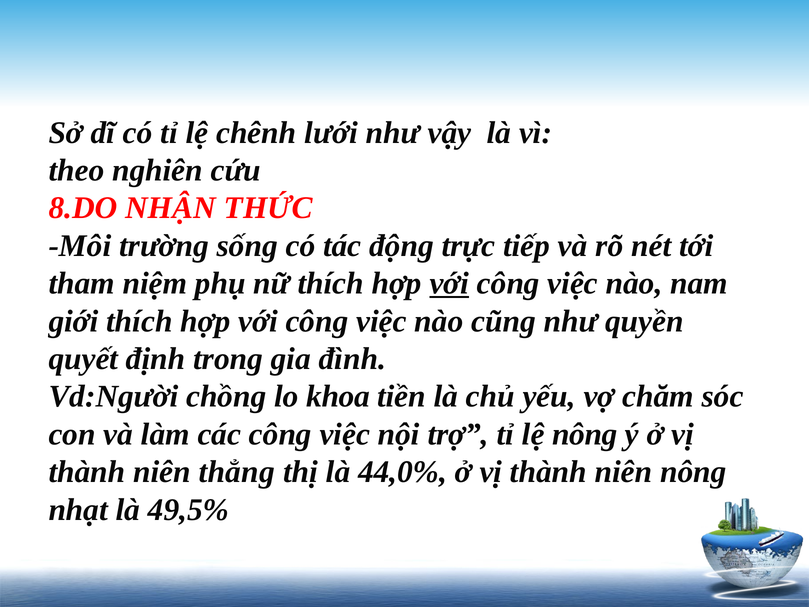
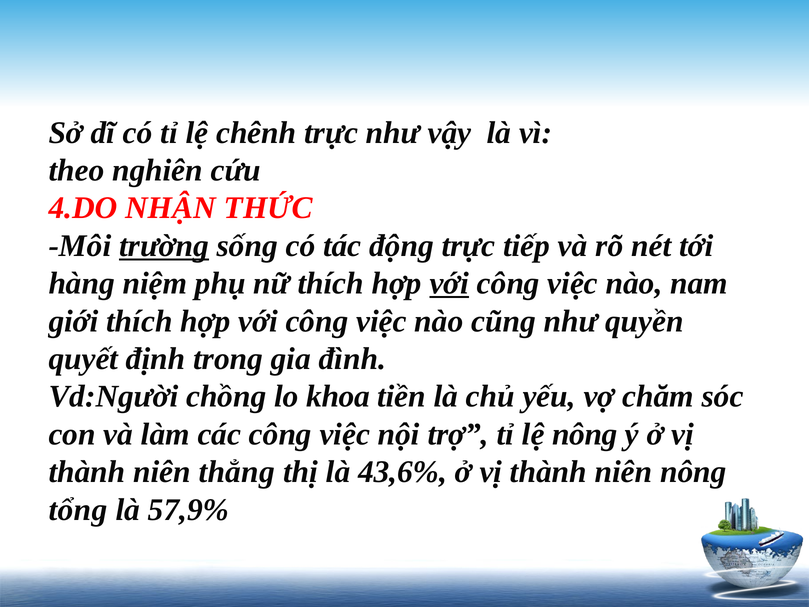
chênh lưới: lưới -> trực (331, 133)
8.DO: 8.DO -> 4.DO (83, 208)
trường underline: none -> present (164, 246)
tham: tham -> hàng (82, 283)
44,0%: 44,0% -> 43,6% (403, 472)
nhạt: nhạt -> tổng (78, 509)
49,5%: 49,5% -> 57,9% (188, 509)
